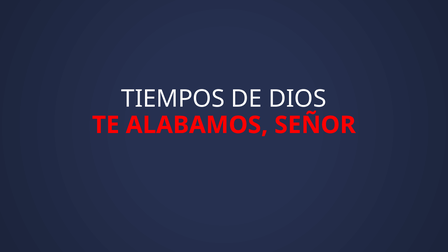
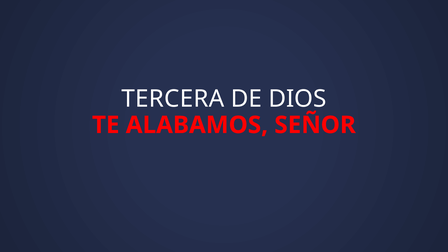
TIEMPOS: TIEMPOS -> TERCERA (173, 99)
